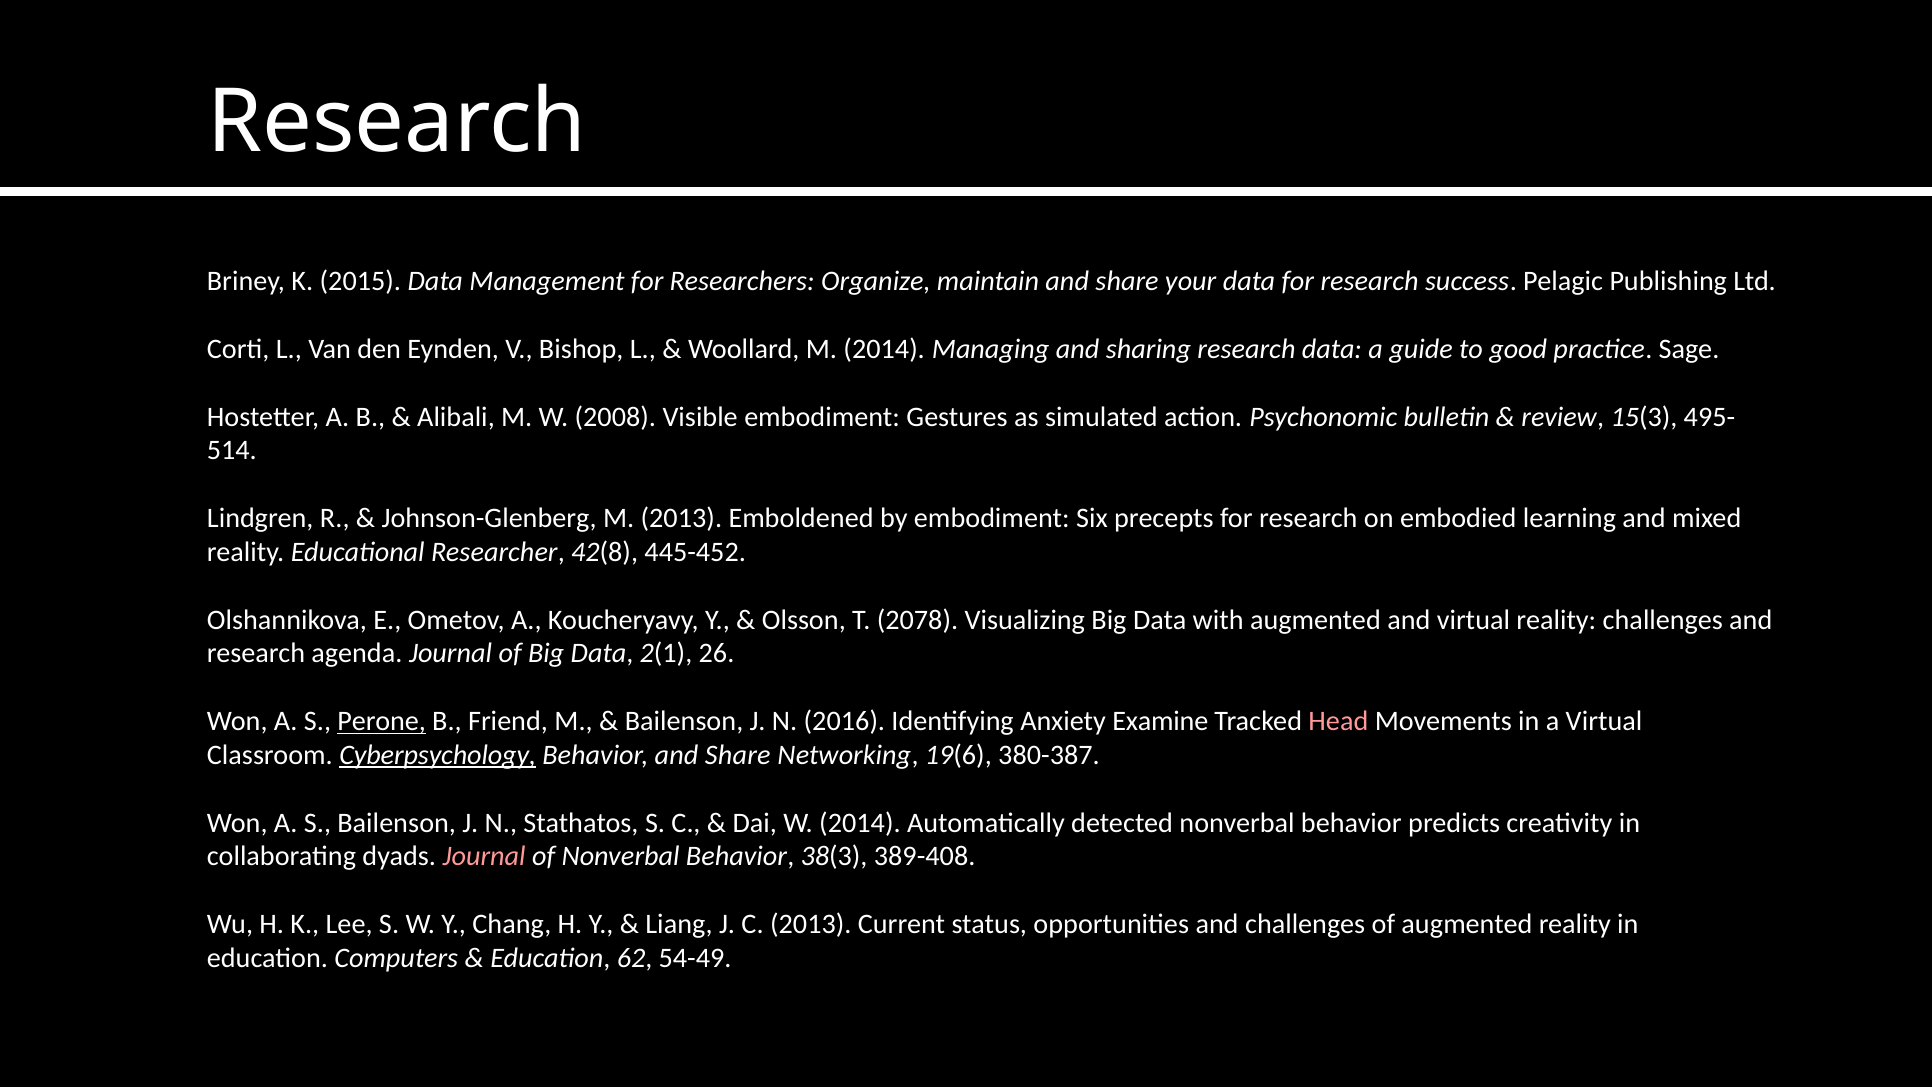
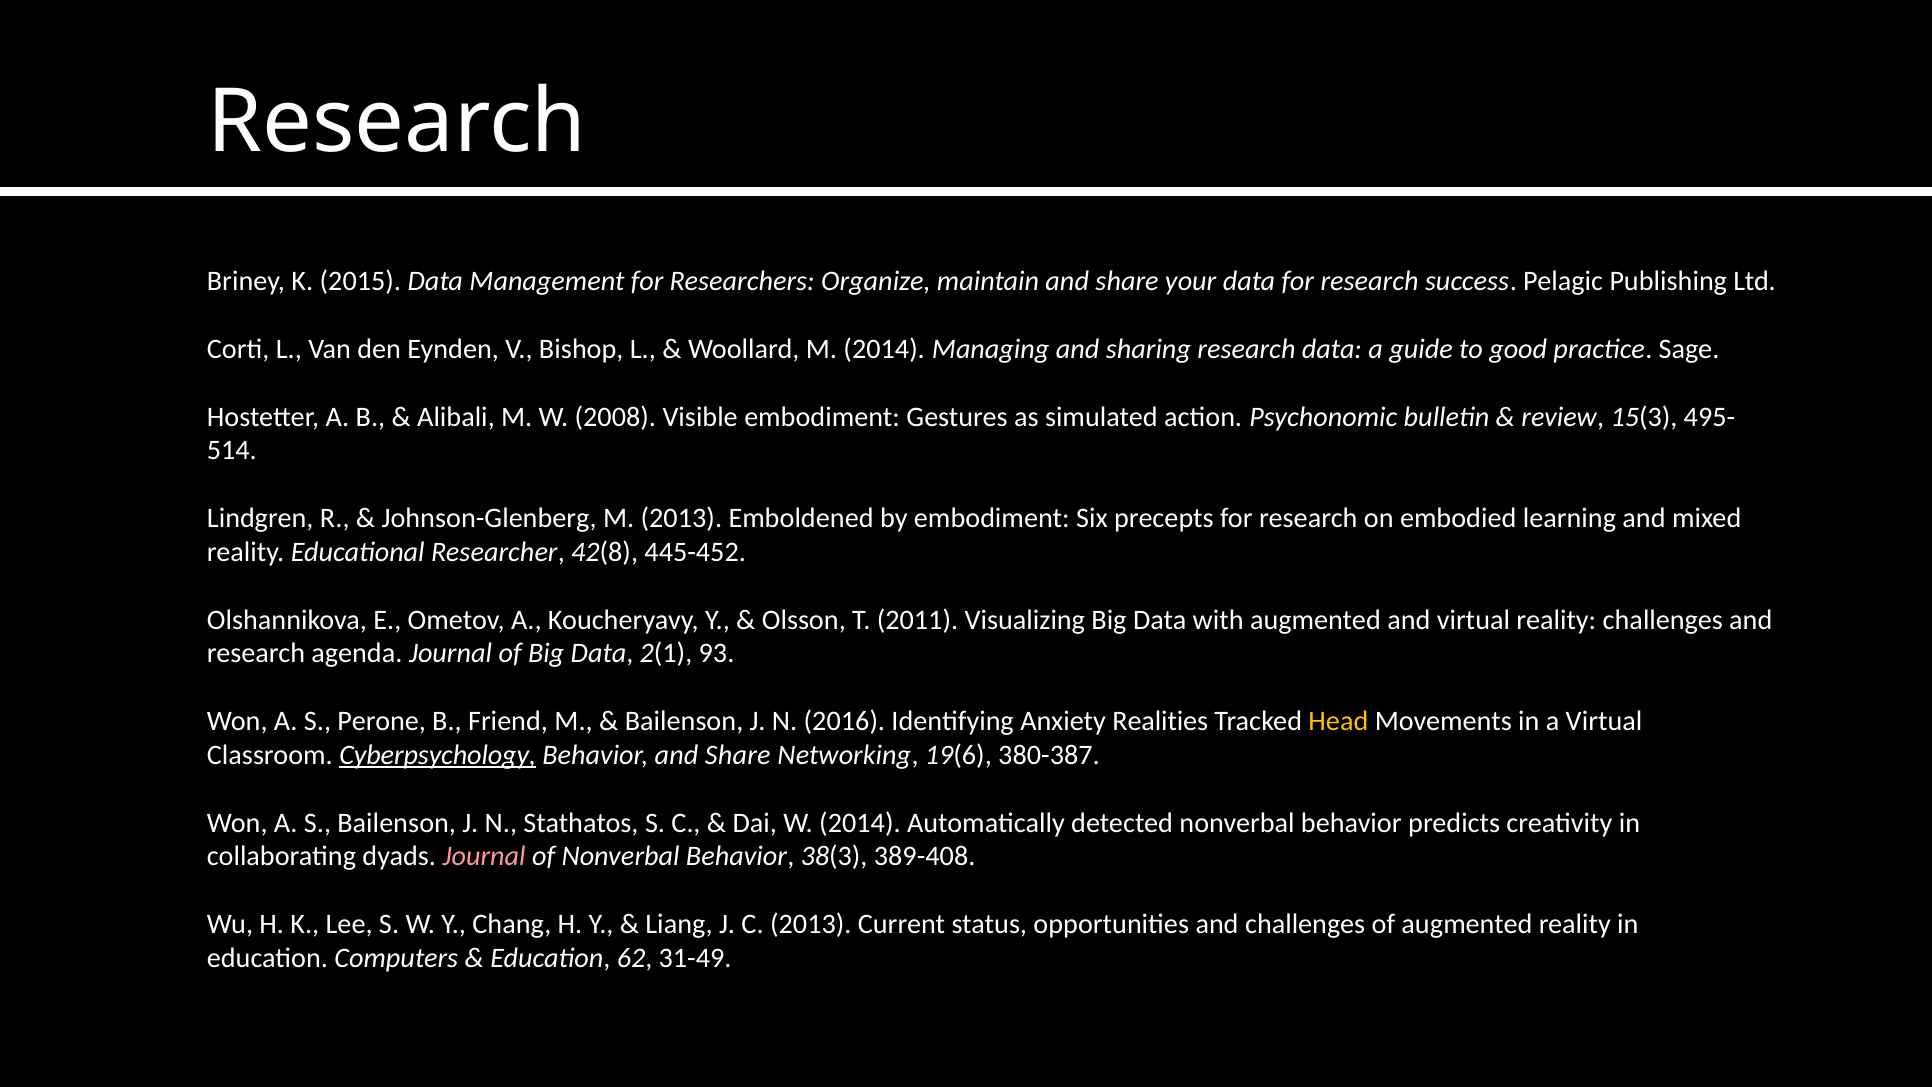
2078: 2078 -> 2011 (917, 620)
26: 26 -> 93 (717, 653)
Perone underline: present -> none (382, 721)
Examine: Examine -> Realities (1160, 721)
Head colour: pink -> yellow (1338, 721)
54-49: 54-49 -> 31-49 (695, 958)
